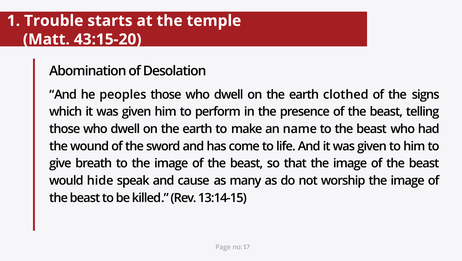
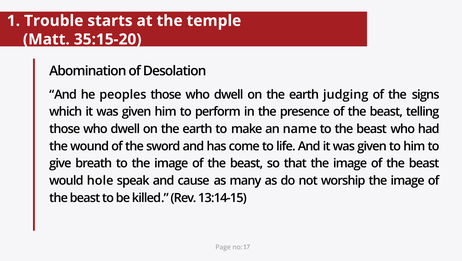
43:15-20: 43:15-20 -> 35:15-20 (108, 39)
clothed: clothed -> judging (346, 94)
hide: hide -> hole (100, 180)
